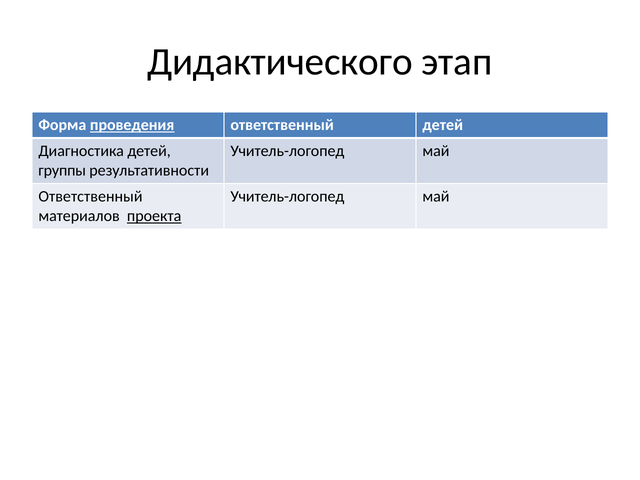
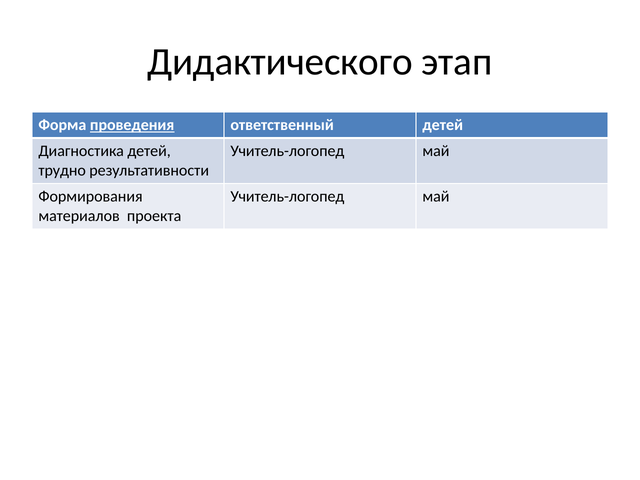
группы: группы -> трудно (62, 171)
Ответственный: Ответственный -> Формирования (91, 197)
проекта underline: present -> none (154, 216)
